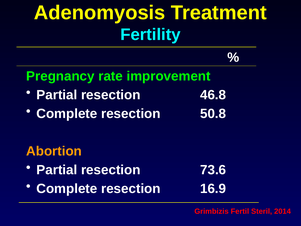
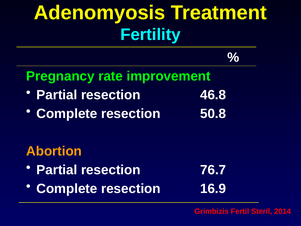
73.6: 73.6 -> 76.7 (213, 170)
